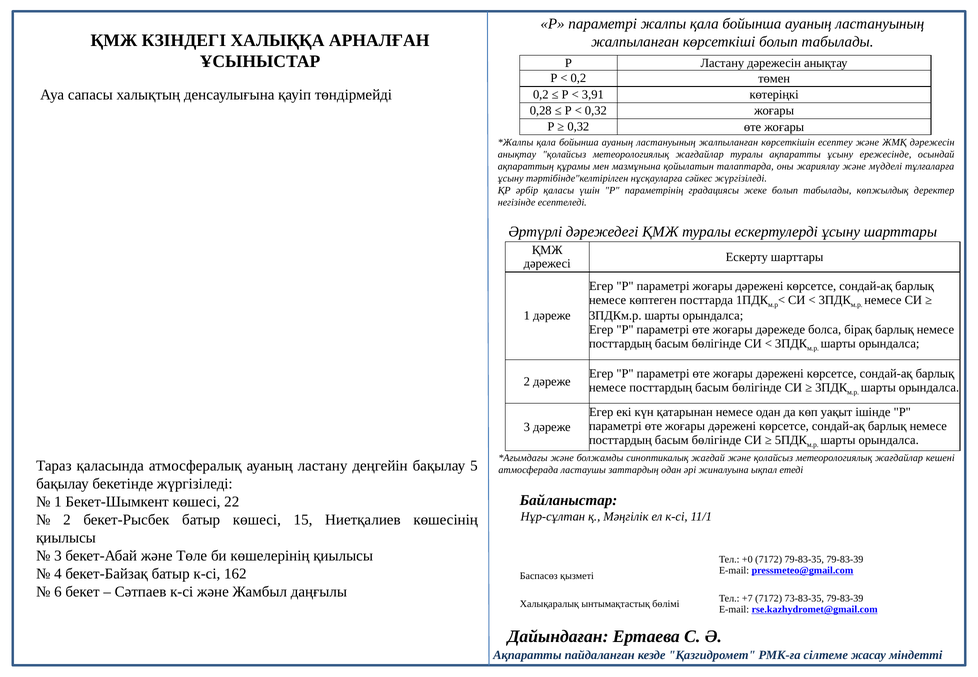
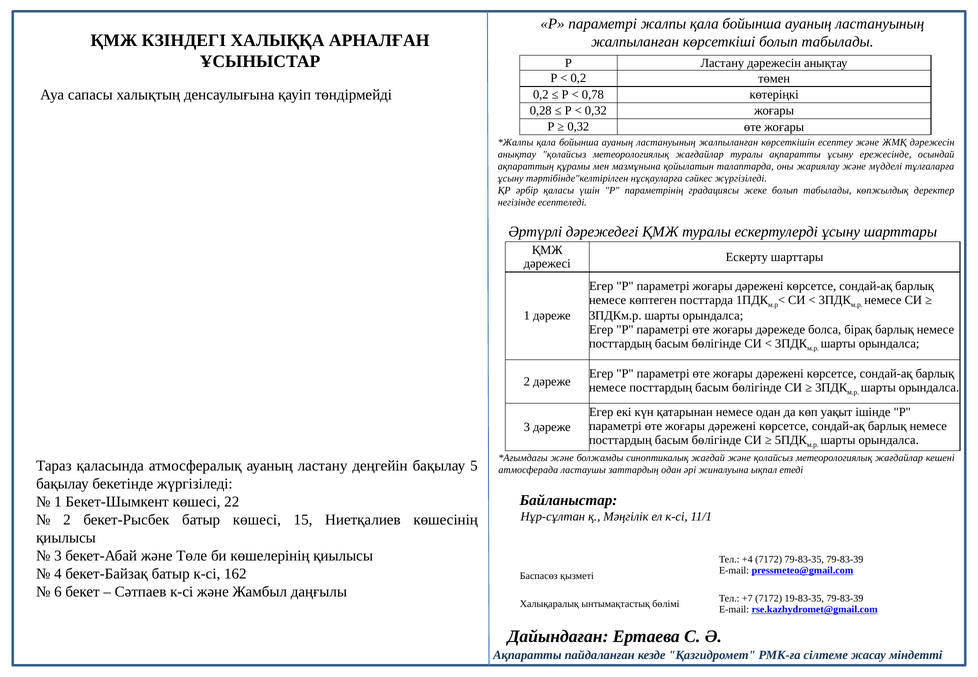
3,91: 3,91 -> 0,78 (593, 94)
+0: +0 -> +4 (747, 559)
73-83-35: 73-83-35 -> 19-83-35 (804, 598)
